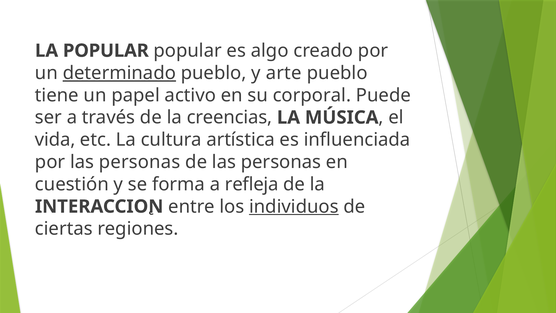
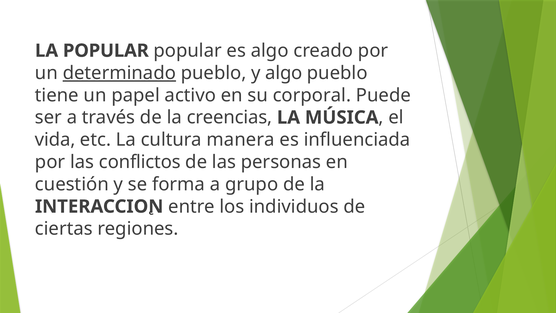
y arte: arte -> algo (284, 73)
artística: artística -> manera (241, 140)
por las personas: personas -> conflictos (140, 162)
refleja: refleja -> grupo (252, 184)
individuos underline: present -> none (294, 206)
